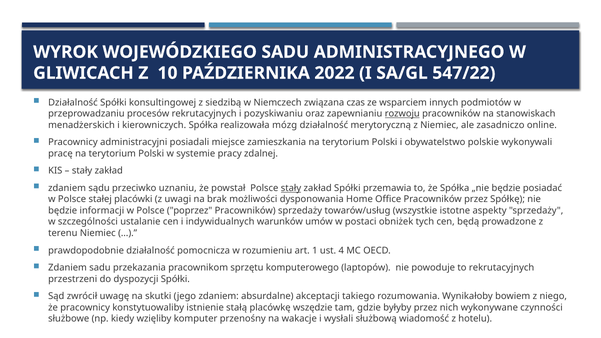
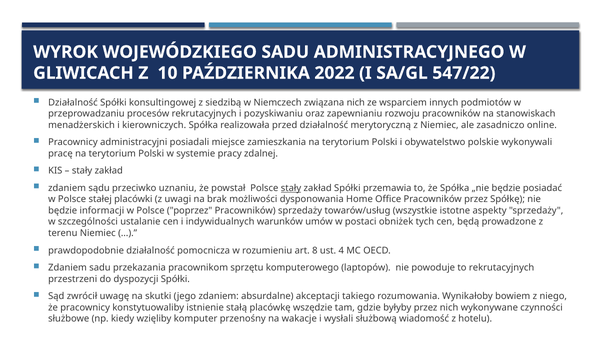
związana czas: czas -> nich (356, 102)
rozwoju underline: present -> none (402, 114)
mózg: mózg -> przed (285, 125)
1: 1 -> 8 (315, 250)
